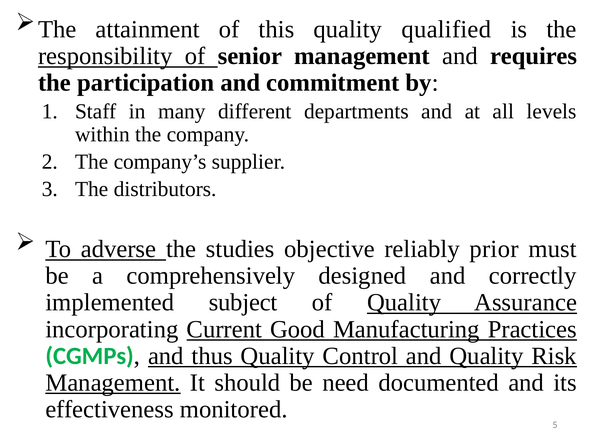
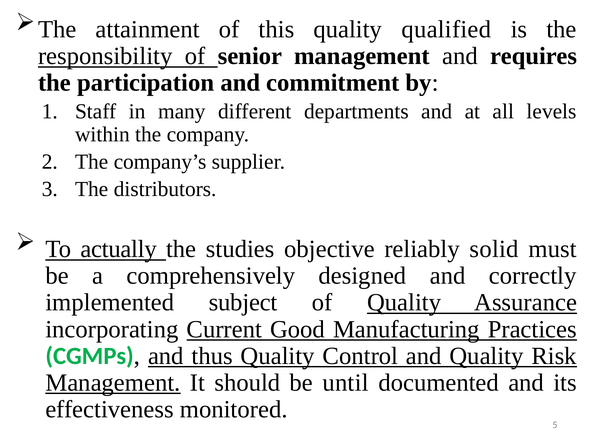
adverse: adverse -> actually (119, 249)
prior: prior -> solid (494, 249)
need: need -> until (346, 382)
